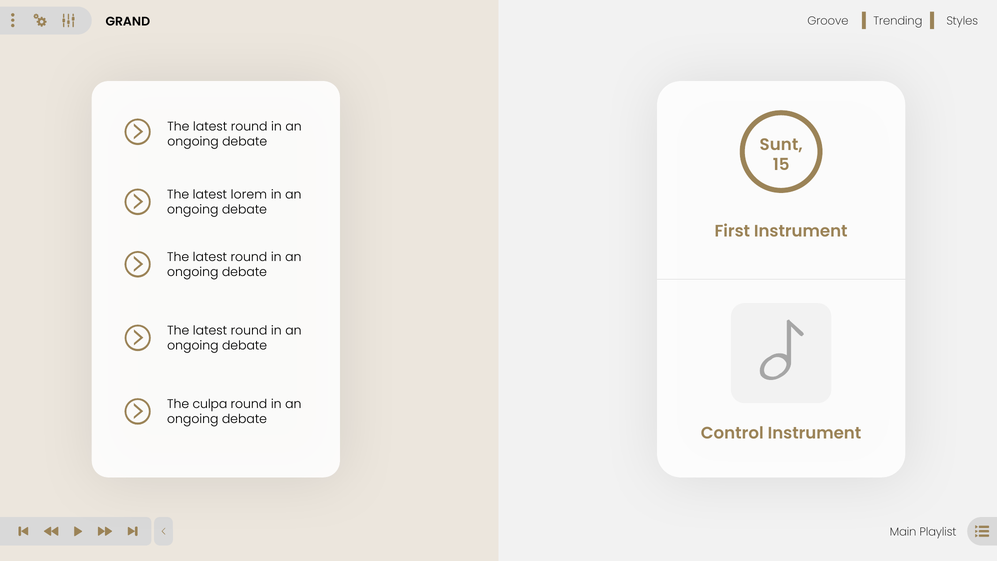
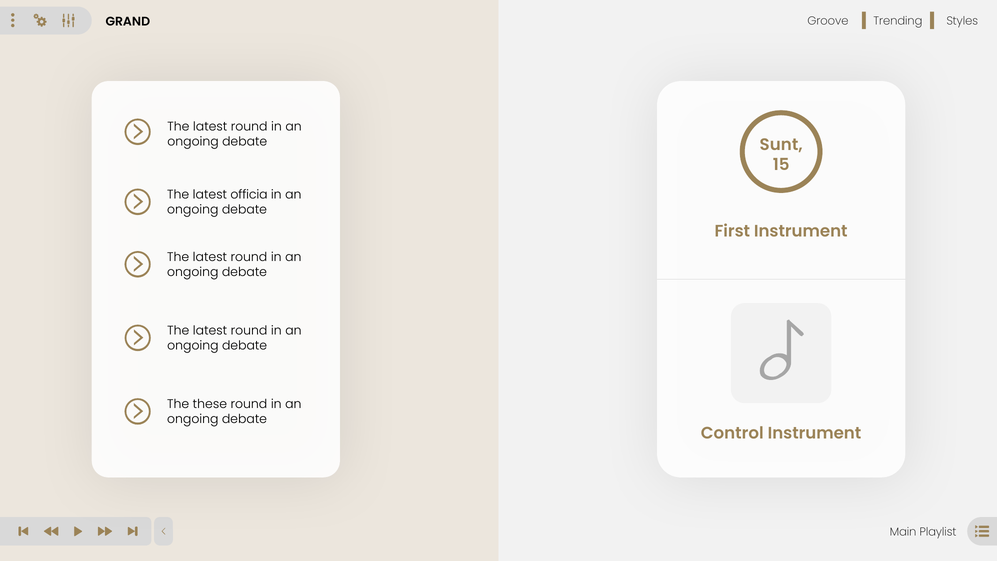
lorem: lorem -> officia (249, 194)
culpa: culpa -> these (210, 404)
